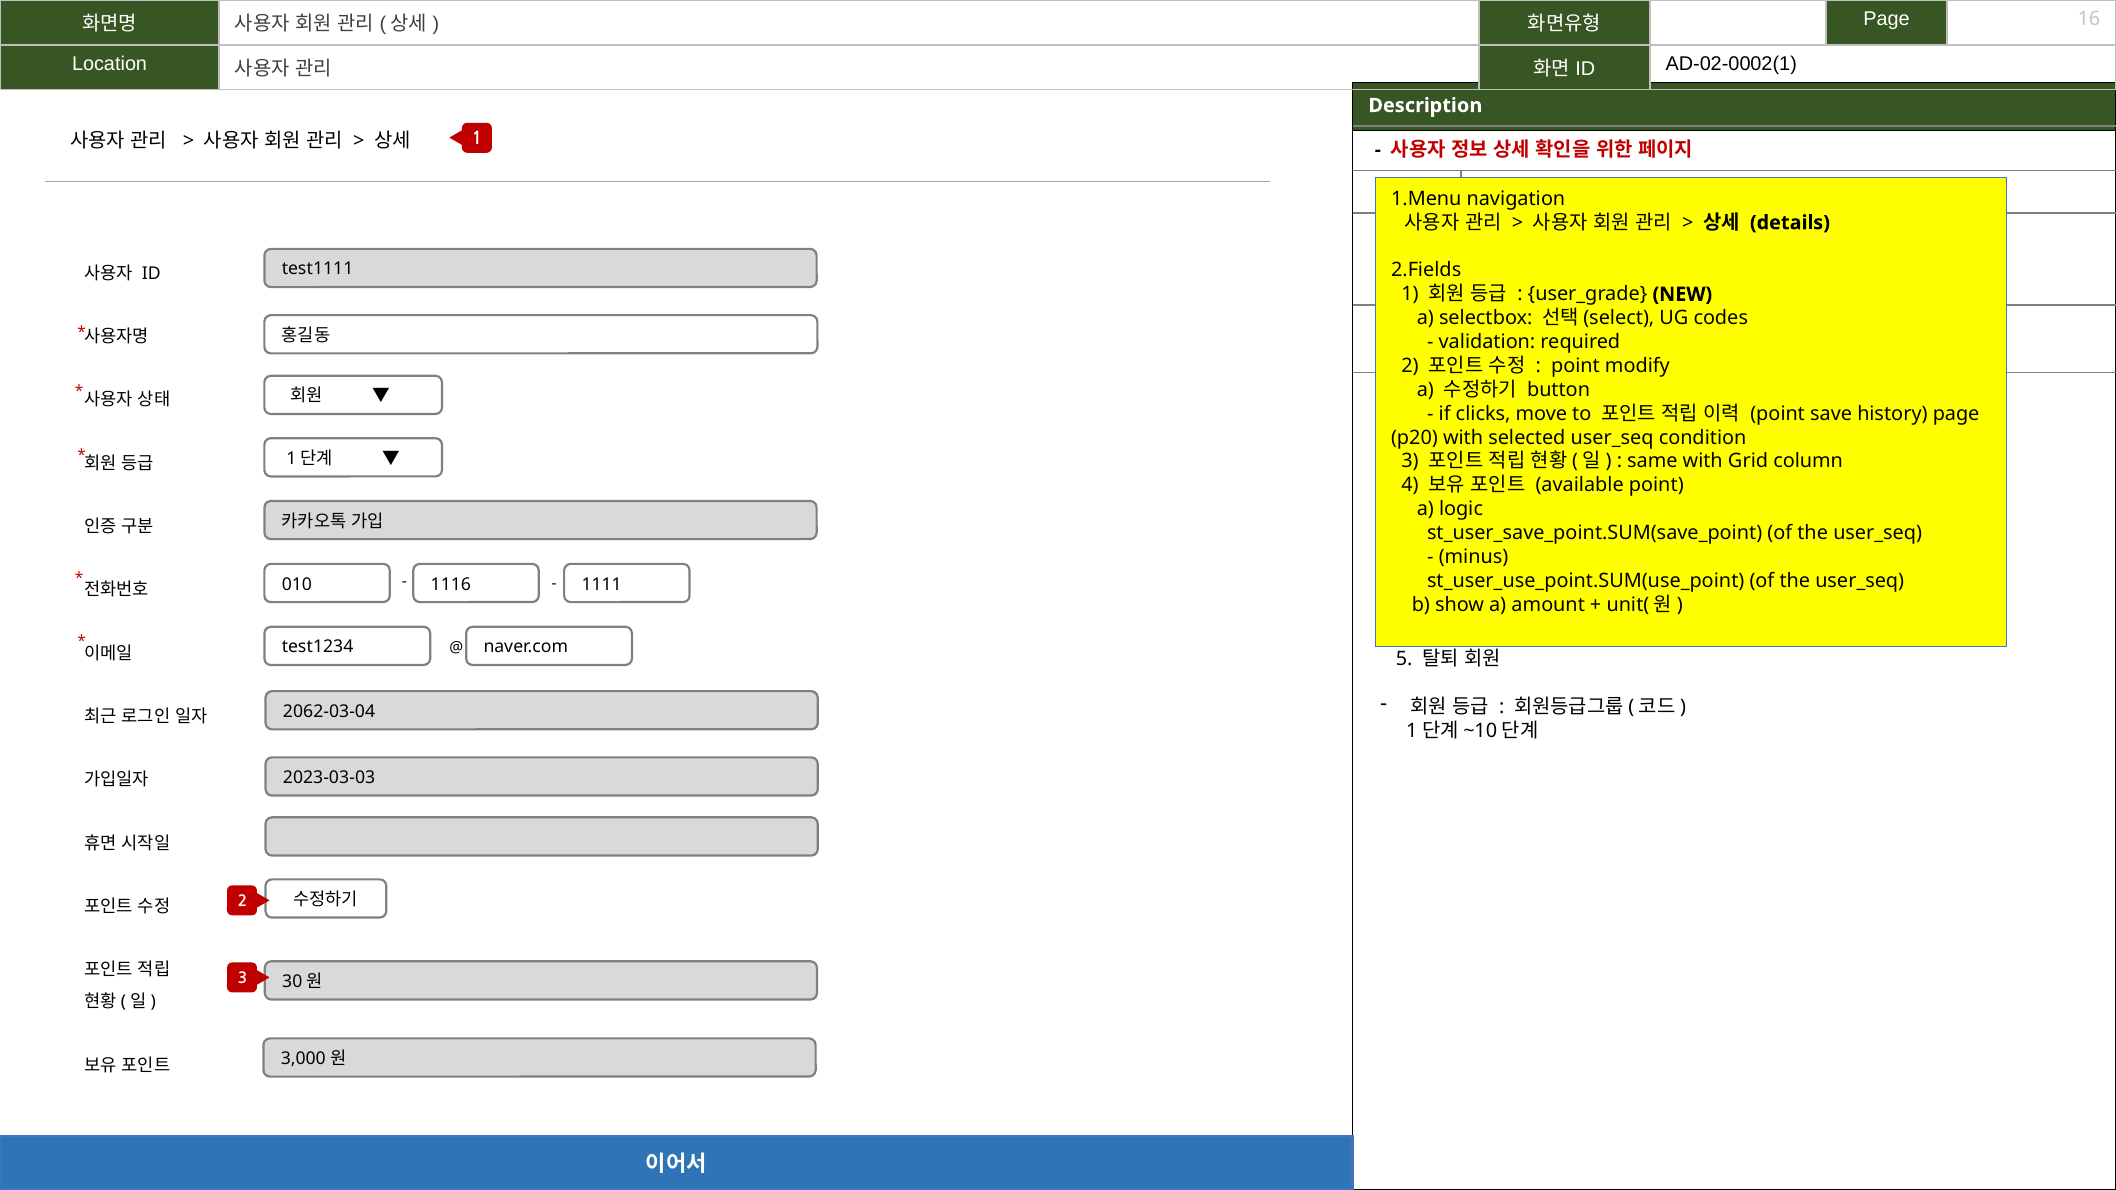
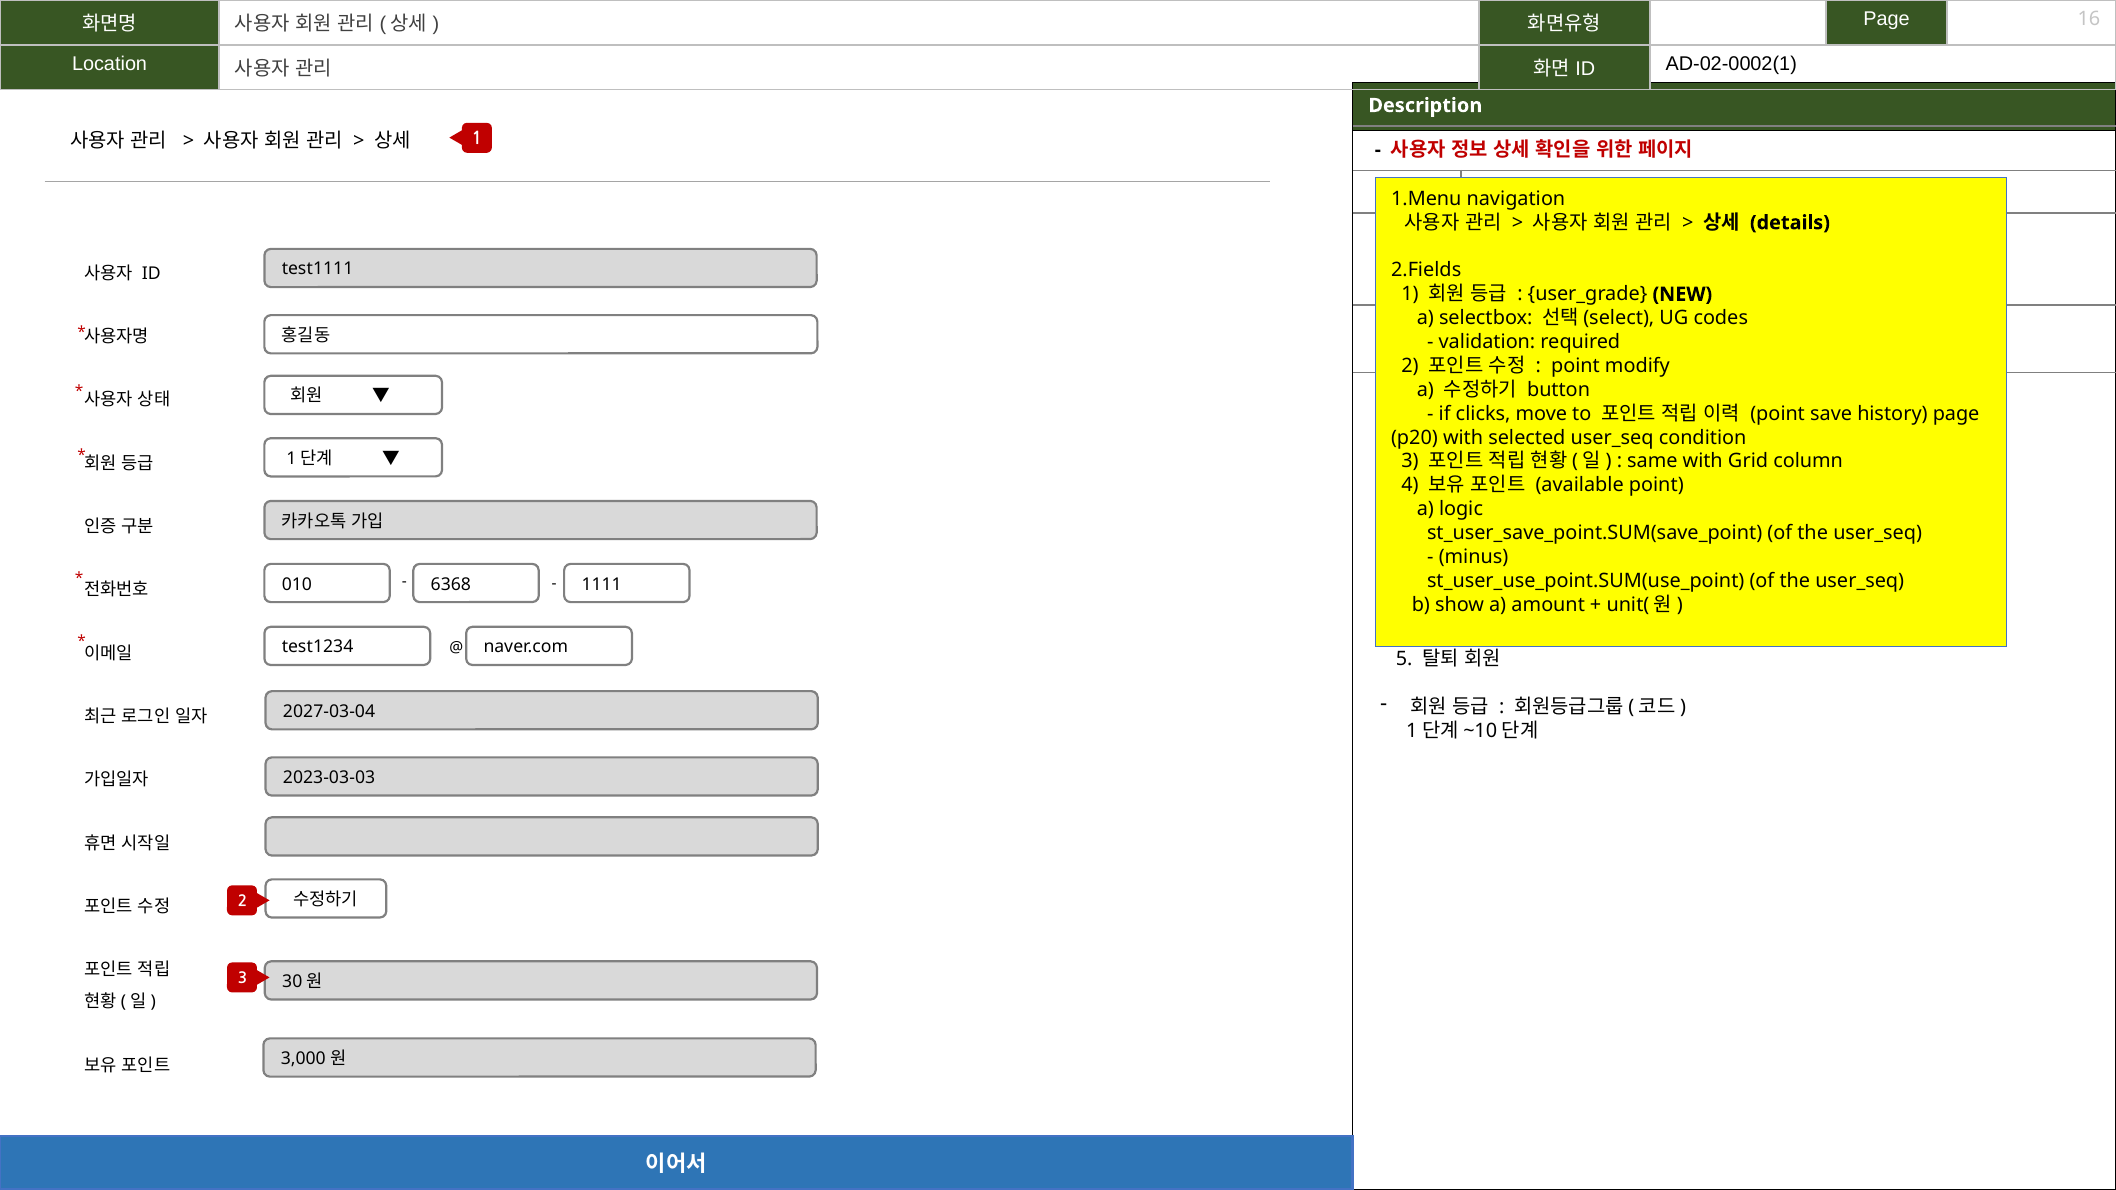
1116: 1116 -> 6368 (451, 584)
2062-03-04: 2062-03-04 -> 2027-03-04 (329, 712)
